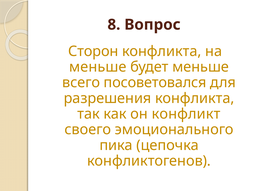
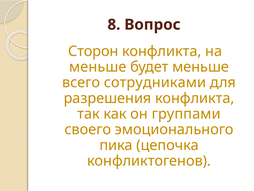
посоветовался: посоветовался -> сотрудниками (155, 82)
конфликт: конфликт -> группами (186, 114)
